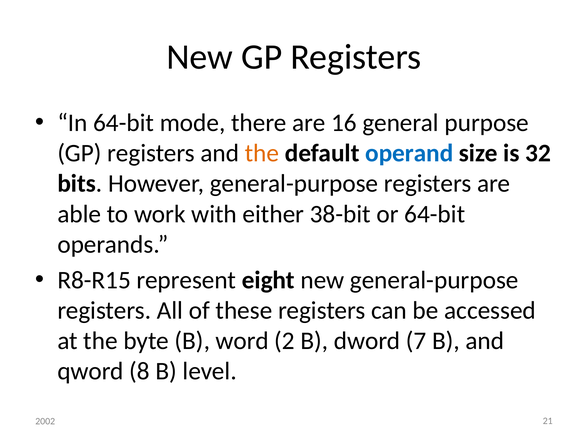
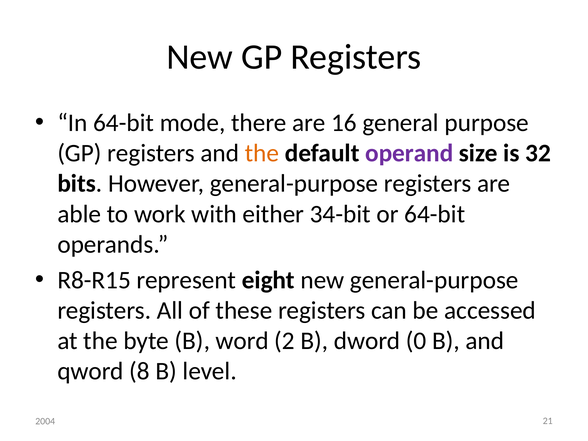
operand colour: blue -> purple (409, 153)
38-bit: 38-bit -> 34-bit (340, 214)
7: 7 -> 0 (416, 341)
2002: 2002 -> 2004 (45, 421)
